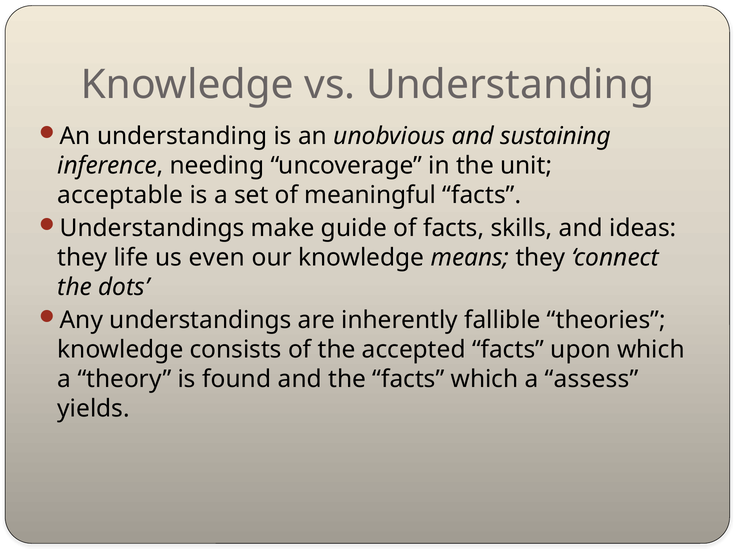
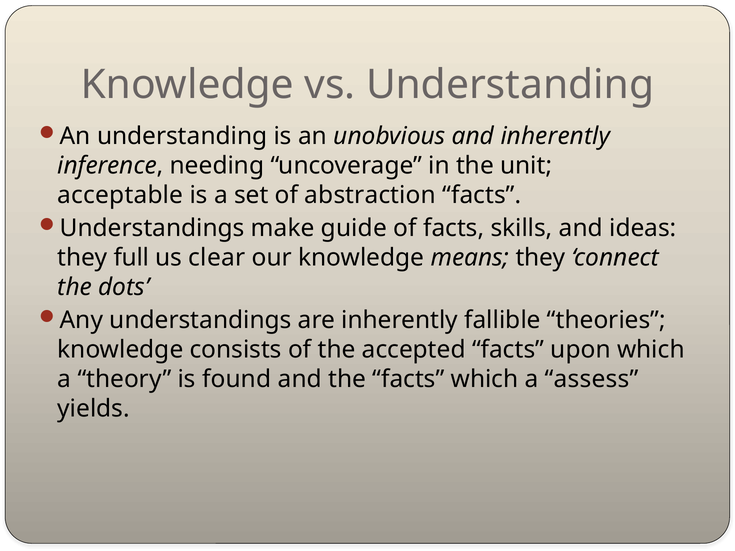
and sustaining: sustaining -> inherently (555, 136)
meaningful: meaningful -> abstraction (370, 195)
life: life -> full (131, 258)
even: even -> clear (217, 258)
